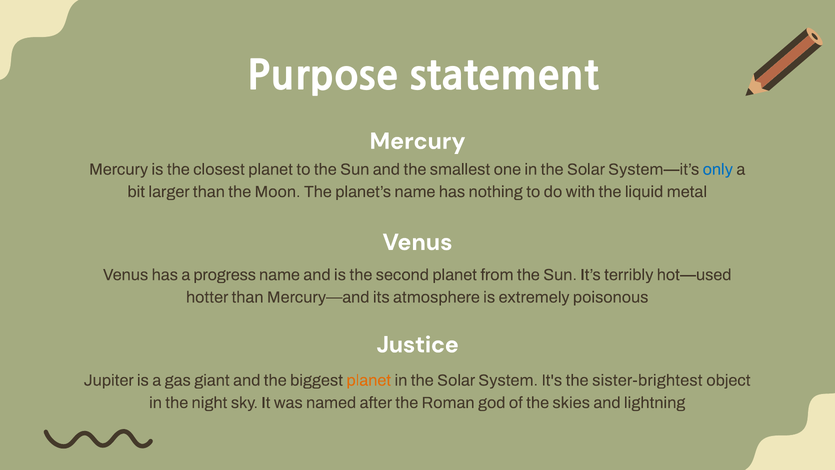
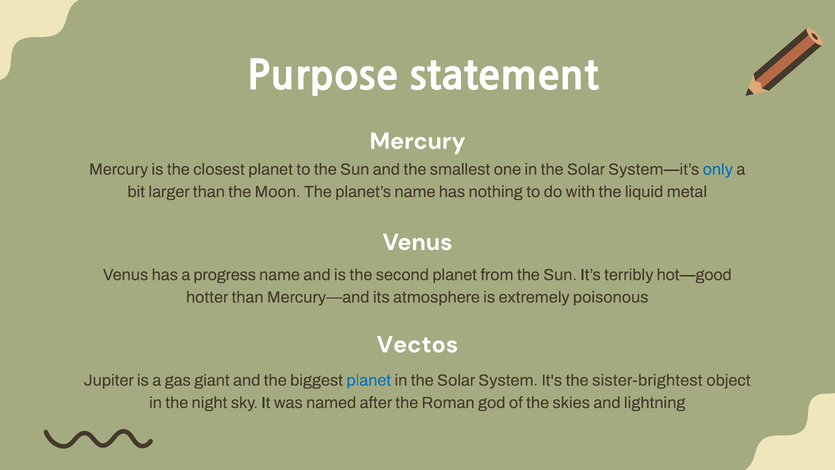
hot—used: hot—used -> hot—good (694, 275)
Justice: Justice -> Vectos (417, 344)
planet colour: orange -> blue (369, 380)
